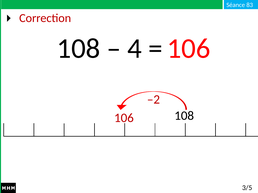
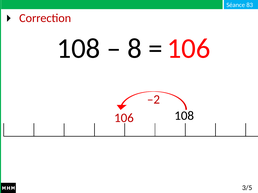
4: 4 -> 8 (135, 48)
